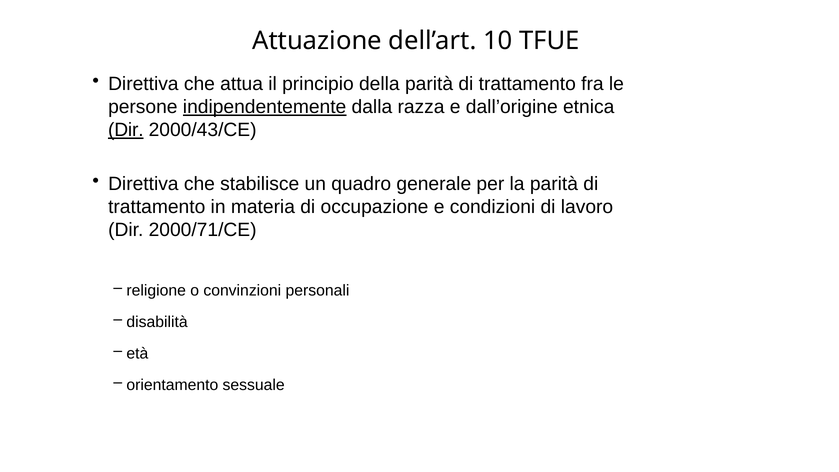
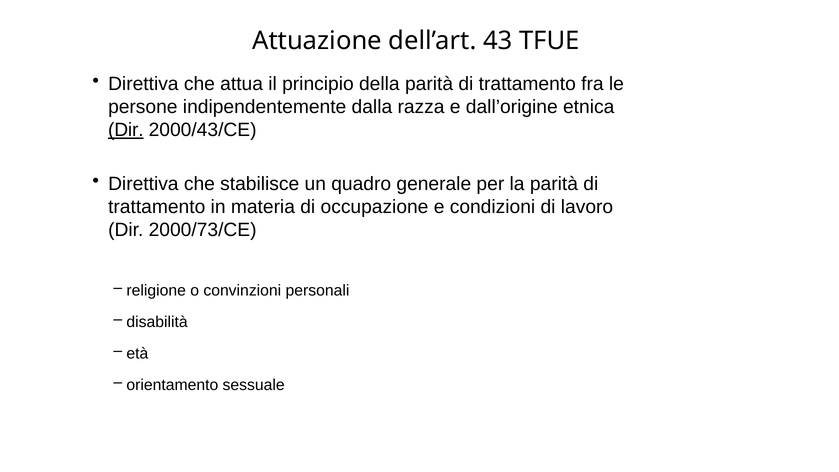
10: 10 -> 43 (498, 41)
indipendentemente underline: present -> none (265, 107)
2000/71/CE: 2000/71/CE -> 2000/73/CE (203, 230)
